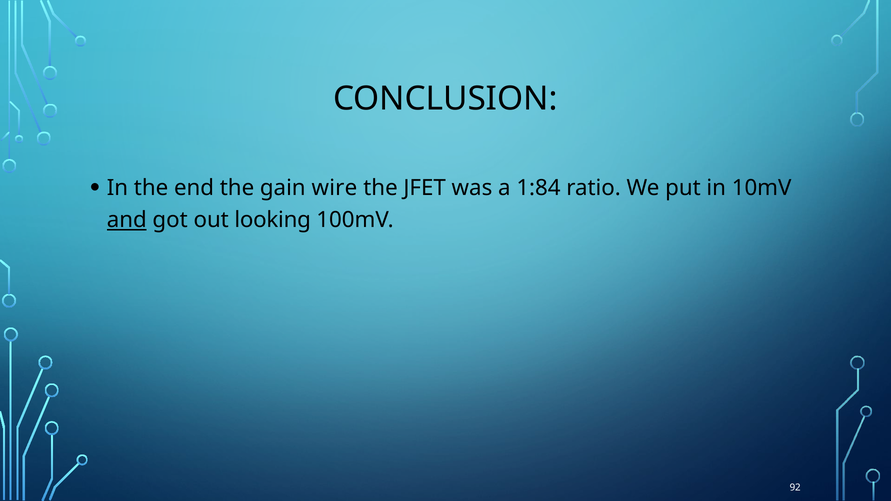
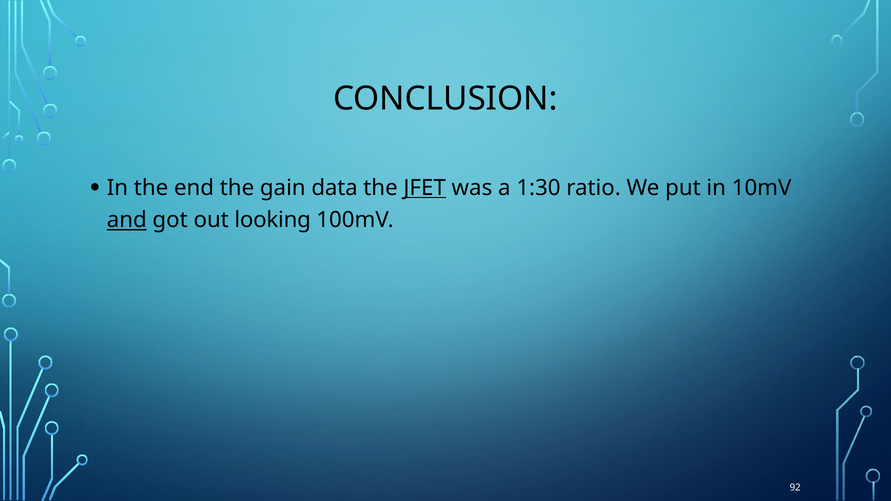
wire: wire -> data (335, 188)
JFET underline: none -> present (425, 188)
1:84: 1:84 -> 1:30 (538, 188)
